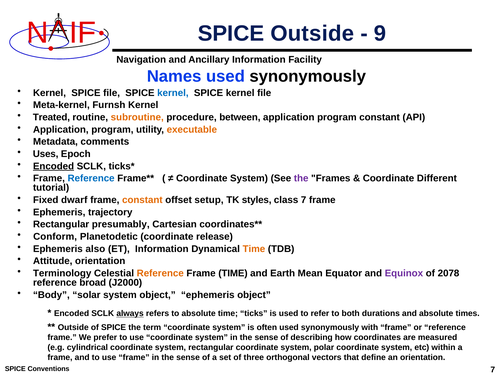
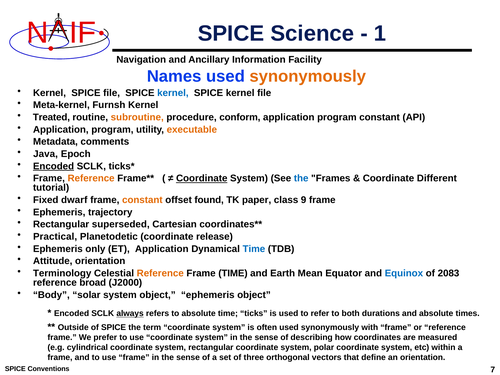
SPICE Outside: Outside -> Science (312, 33)
9: 9 -> 1 (380, 33)
synonymously colour: black -> orange (308, 76)
between: between -> conform (240, 117)
Uses: Uses -> Java (46, 154)
Reference colour: blue -> orange (91, 179)
Coordinate underline: none -> present (202, 179)
the colour: purple -> blue (301, 179)
setup: setup -> found (209, 200)
styles: styles -> paper (257, 200)
class 7: 7 -> 9 (304, 200)
presumably: presumably -> superseded (121, 225)
Conform: Conform -> Practical (55, 237)
also: also -> only (95, 249)
ET Information: Information -> Application (162, 249)
Time colour: orange -> blue (254, 249)
Equinox colour: purple -> blue (404, 273)
2078: 2078 -> 2083 (449, 273)
